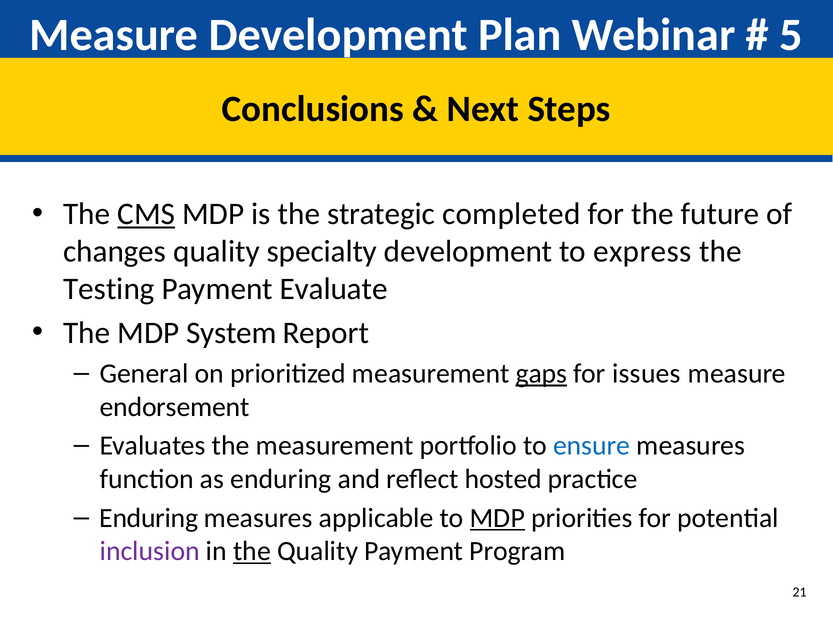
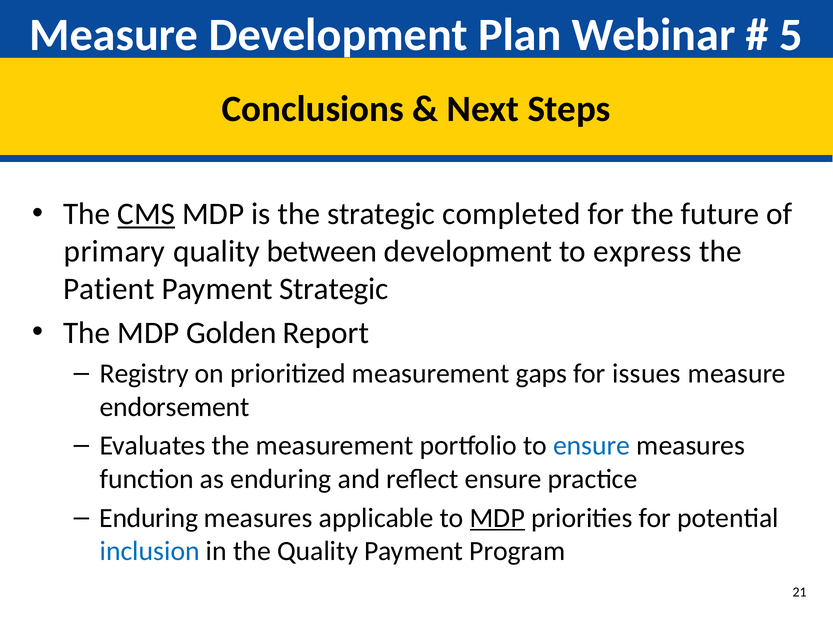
changes: changes -> primary (115, 251)
specialty: specialty -> between (322, 251)
Testing: Testing -> Patient (109, 289)
Payment Evaluate: Evaluate -> Strategic (334, 289)
System: System -> Golden (231, 333)
General: General -> Registry (144, 373)
gaps underline: present -> none (541, 373)
reflect hosted: hosted -> ensure (503, 479)
inclusion colour: purple -> blue (150, 551)
the underline: present -> none (252, 551)
